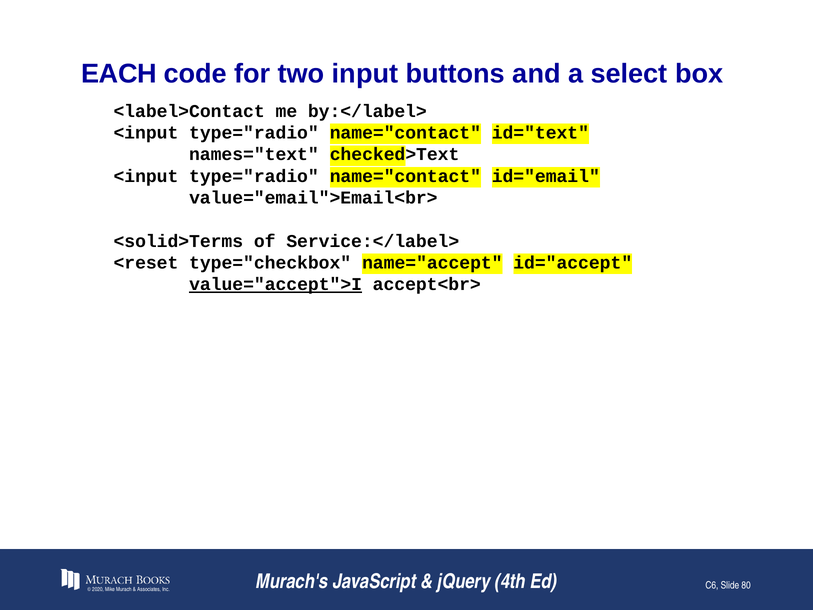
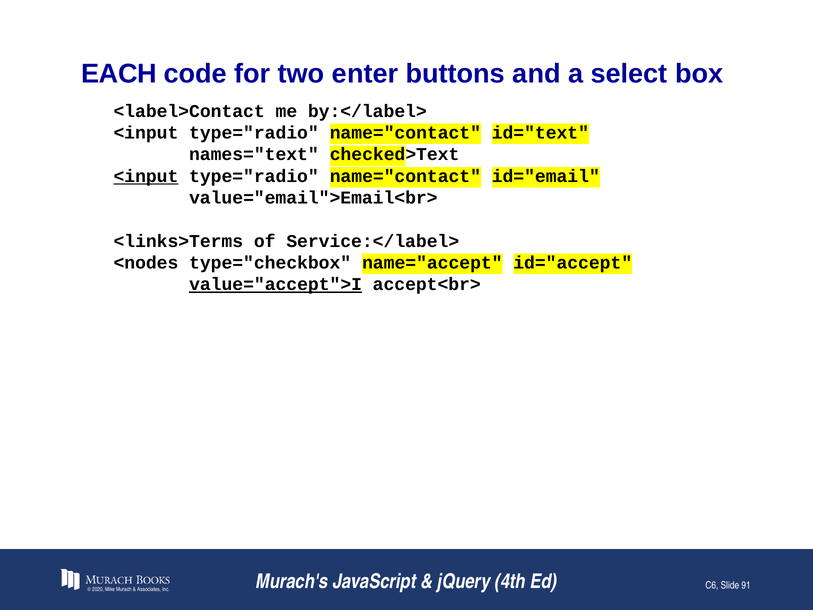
input: input -> enter (365, 74)
<input underline: none -> present (146, 176)
<solid>Terms: <solid>Terms -> <links>Terms (178, 241)
<reset: <reset -> <nodes (146, 263)
80: 80 -> 91 (746, 585)
